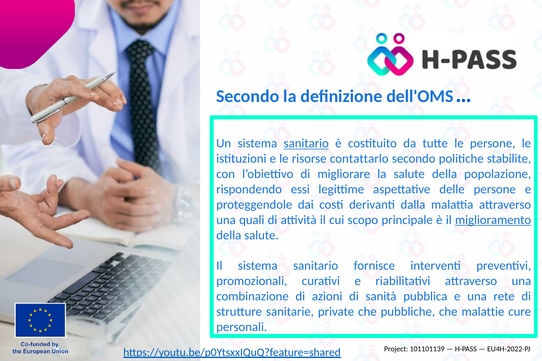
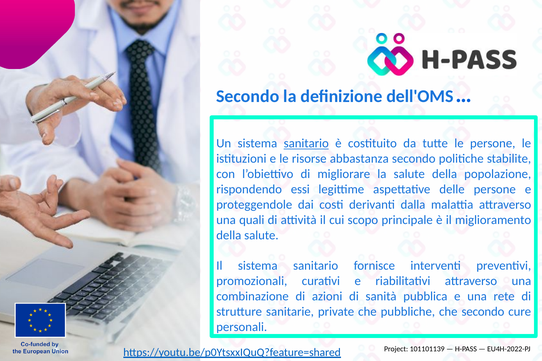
contattarlo: contattarlo -> abbastanza (359, 159)
miglioramento underline: present -> none (493, 220)
che malattie: malattie -> secondo (483, 312)
